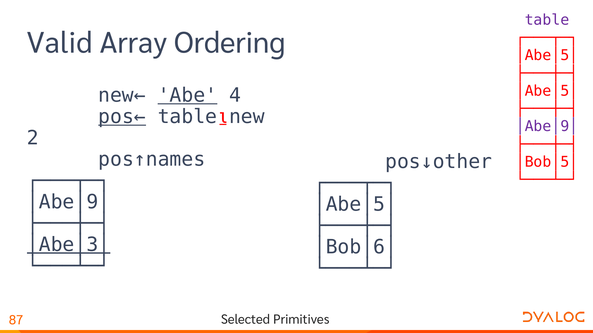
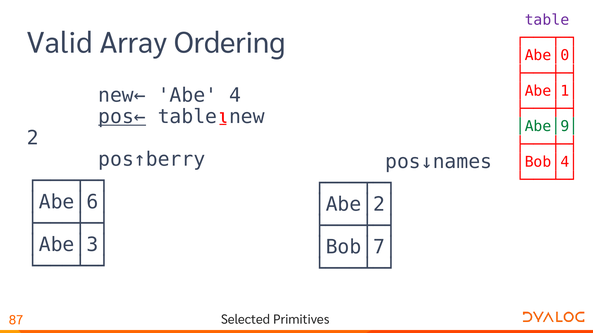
│Abe│5│: │Abe│5│ -> │Abe│0│ (547, 56)
│Abe│5│: │Abe│5│ -> │Abe│1│ (547, 91)
Abe underline: present -> none (187, 96)
│Abe│9│ colour: purple -> green (547, 127)
pos↑names: pos↑names -> pos↑berry (152, 160)
pos↓other: pos↓other -> pos↓names (439, 162)
│Bob│5│: │Bob│5│ -> │Bob│4│ (547, 162)
│Abe│9│: │Abe│9│ -> │Abe│6│ (69, 202)
│Abe│5│: │Abe│5│ -> │Abe│2│ (355, 205)
│Abe│3│ underline: present -> none (69, 245)
│Bob│6│: │Bob│6│ -> │Bob│7│ (355, 247)
